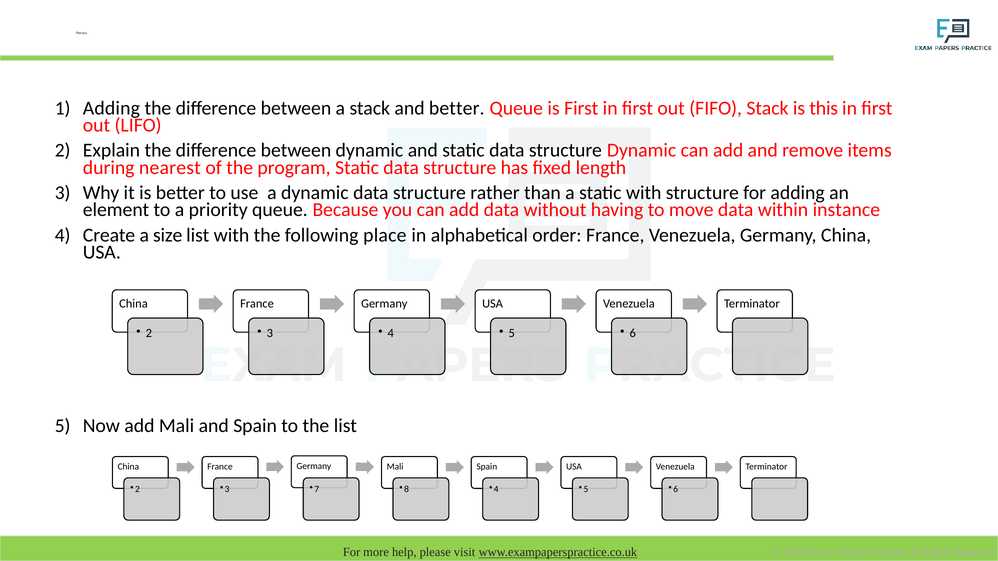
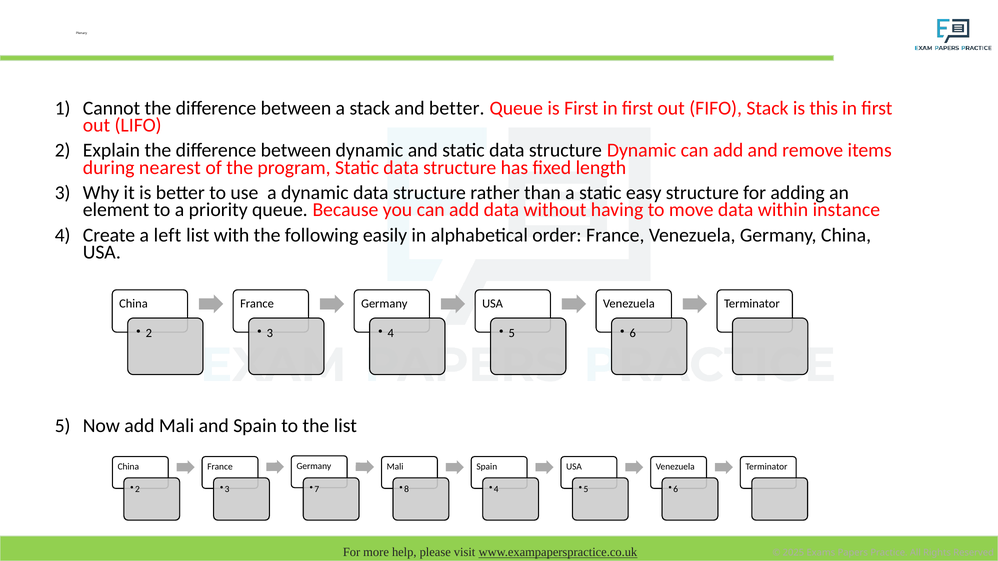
Adding: Adding -> Cannot (112, 108)
static with: with -> easy (644, 193)
size: size -> left (167, 235)
place: place -> easily (385, 235)
